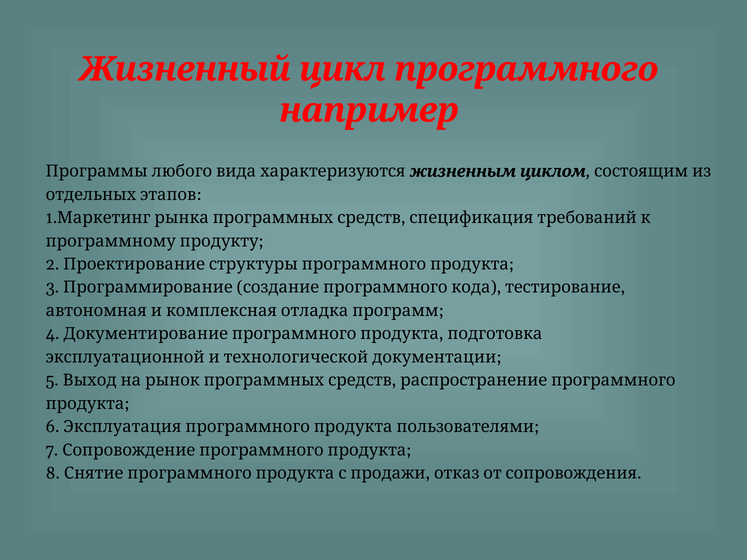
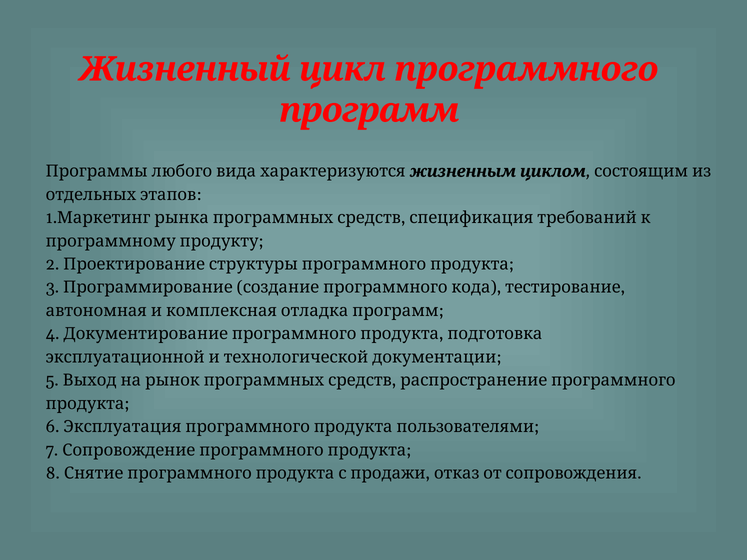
например: например -> программ (369, 110)
